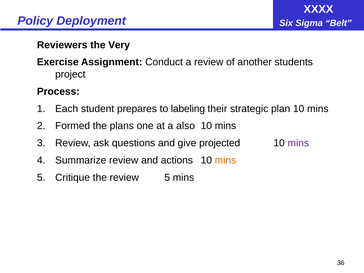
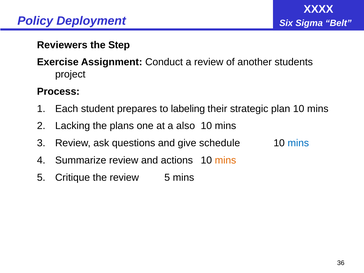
Very: Very -> Step (119, 45)
Formed: Formed -> Lacking (73, 126)
projected: projected -> schedule (220, 143)
mins colour: purple -> blue (298, 143)
